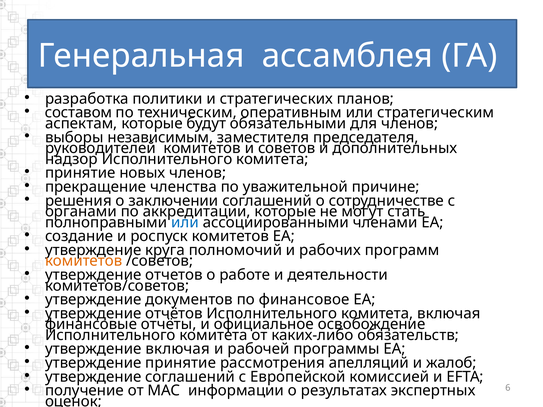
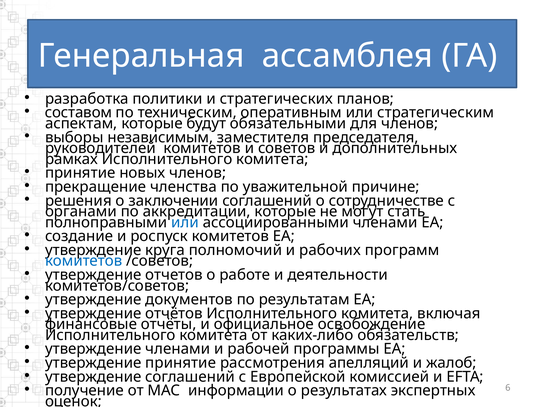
надзор: надзор -> рамках (71, 159)
комитетов colour: orange -> blue (84, 261)
финансовое: финансовое -> результатам (304, 300)
утверждение включая: включая -> членами (178, 349)
